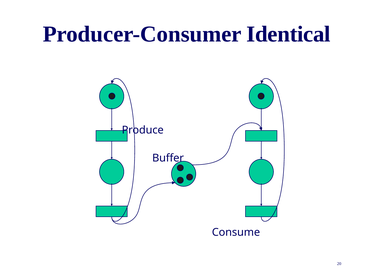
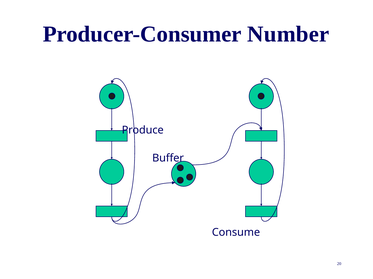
Identical: Identical -> Number (288, 34)
